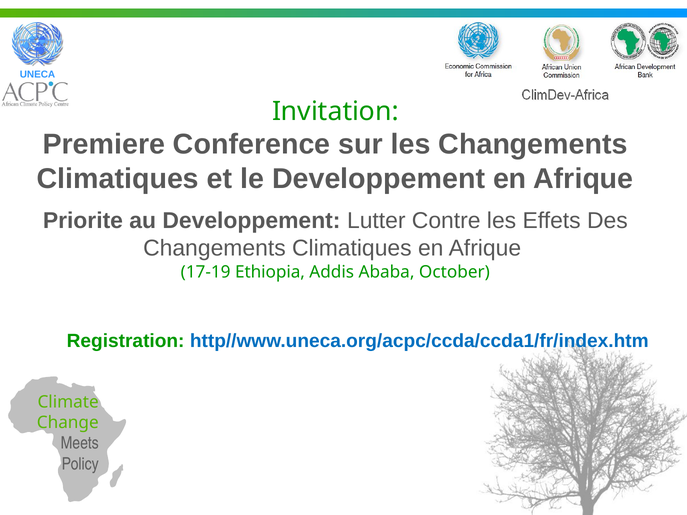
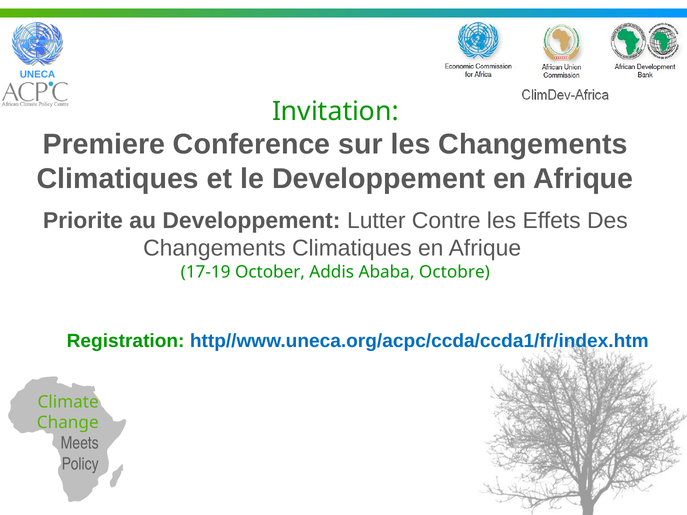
Ethiopia: Ethiopia -> October (270, 272)
October: October -> Octobre (454, 272)
